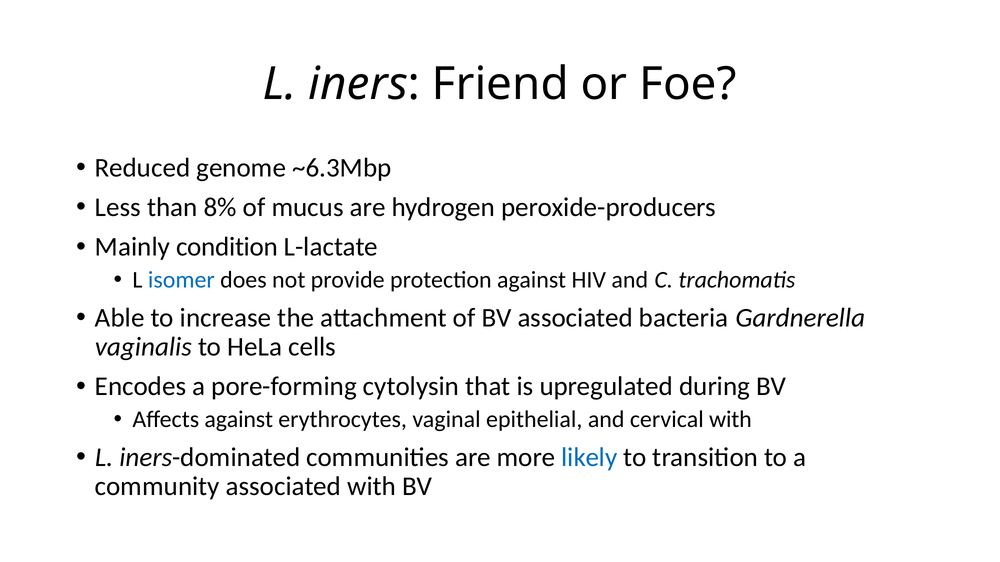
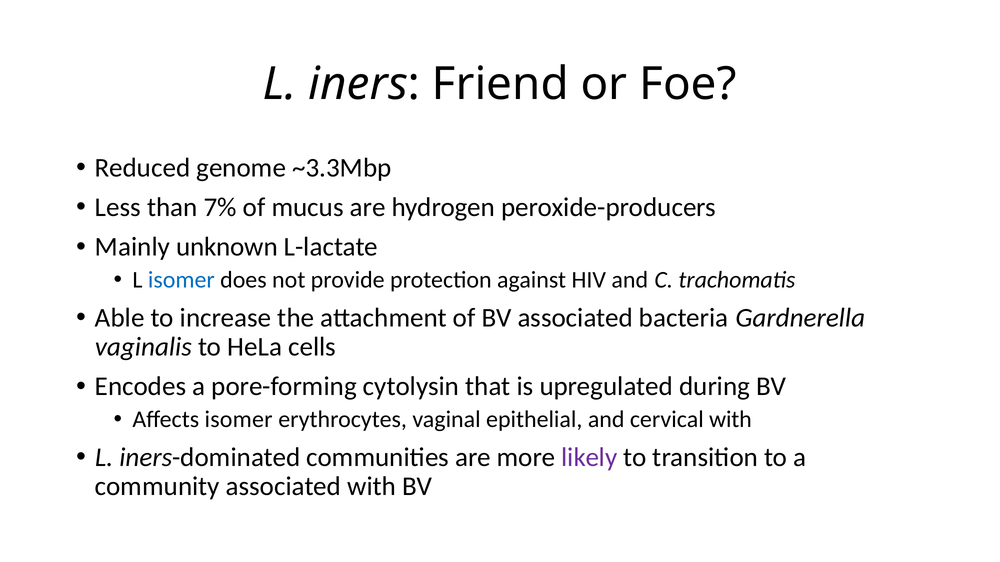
~6.3Mbp: ~6.3Mbp -> ~3.3Mbp (342, 168)
8%: 8% -> 7% (220, 208)
condition: condition -> unknown (227, 247)
Affects against: against -> isomer (239, 420)
likely colour: blue -> purple (589, 458)
